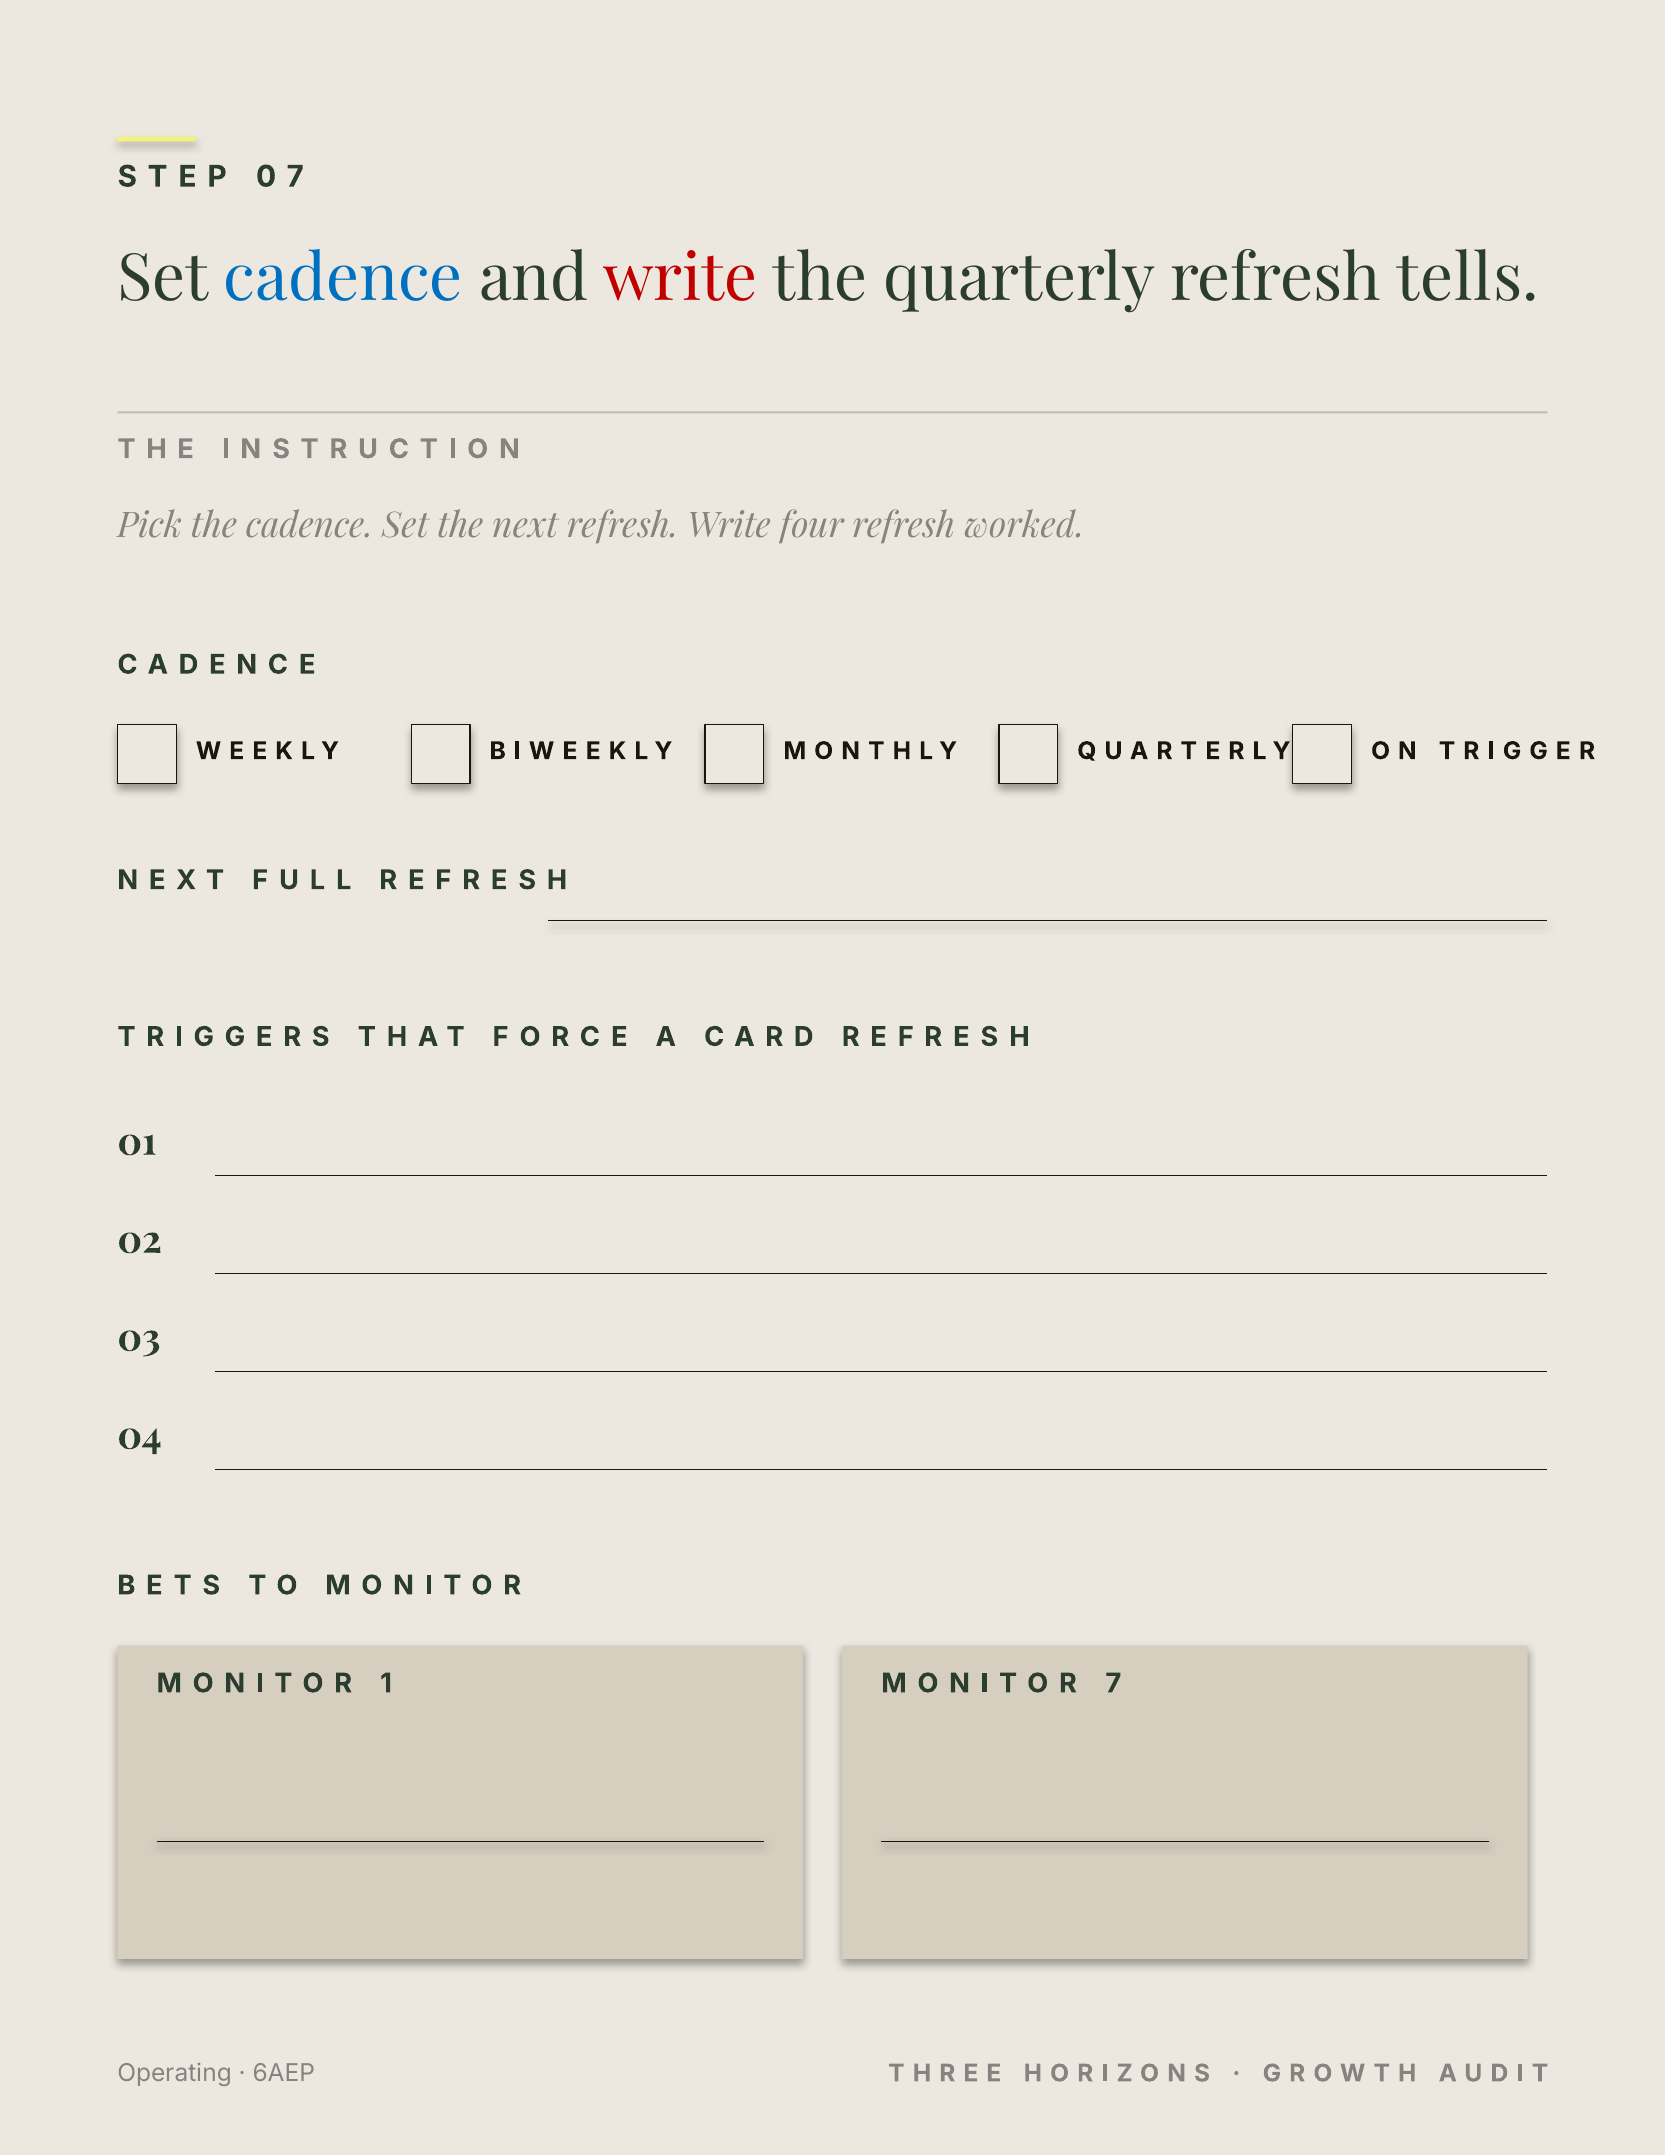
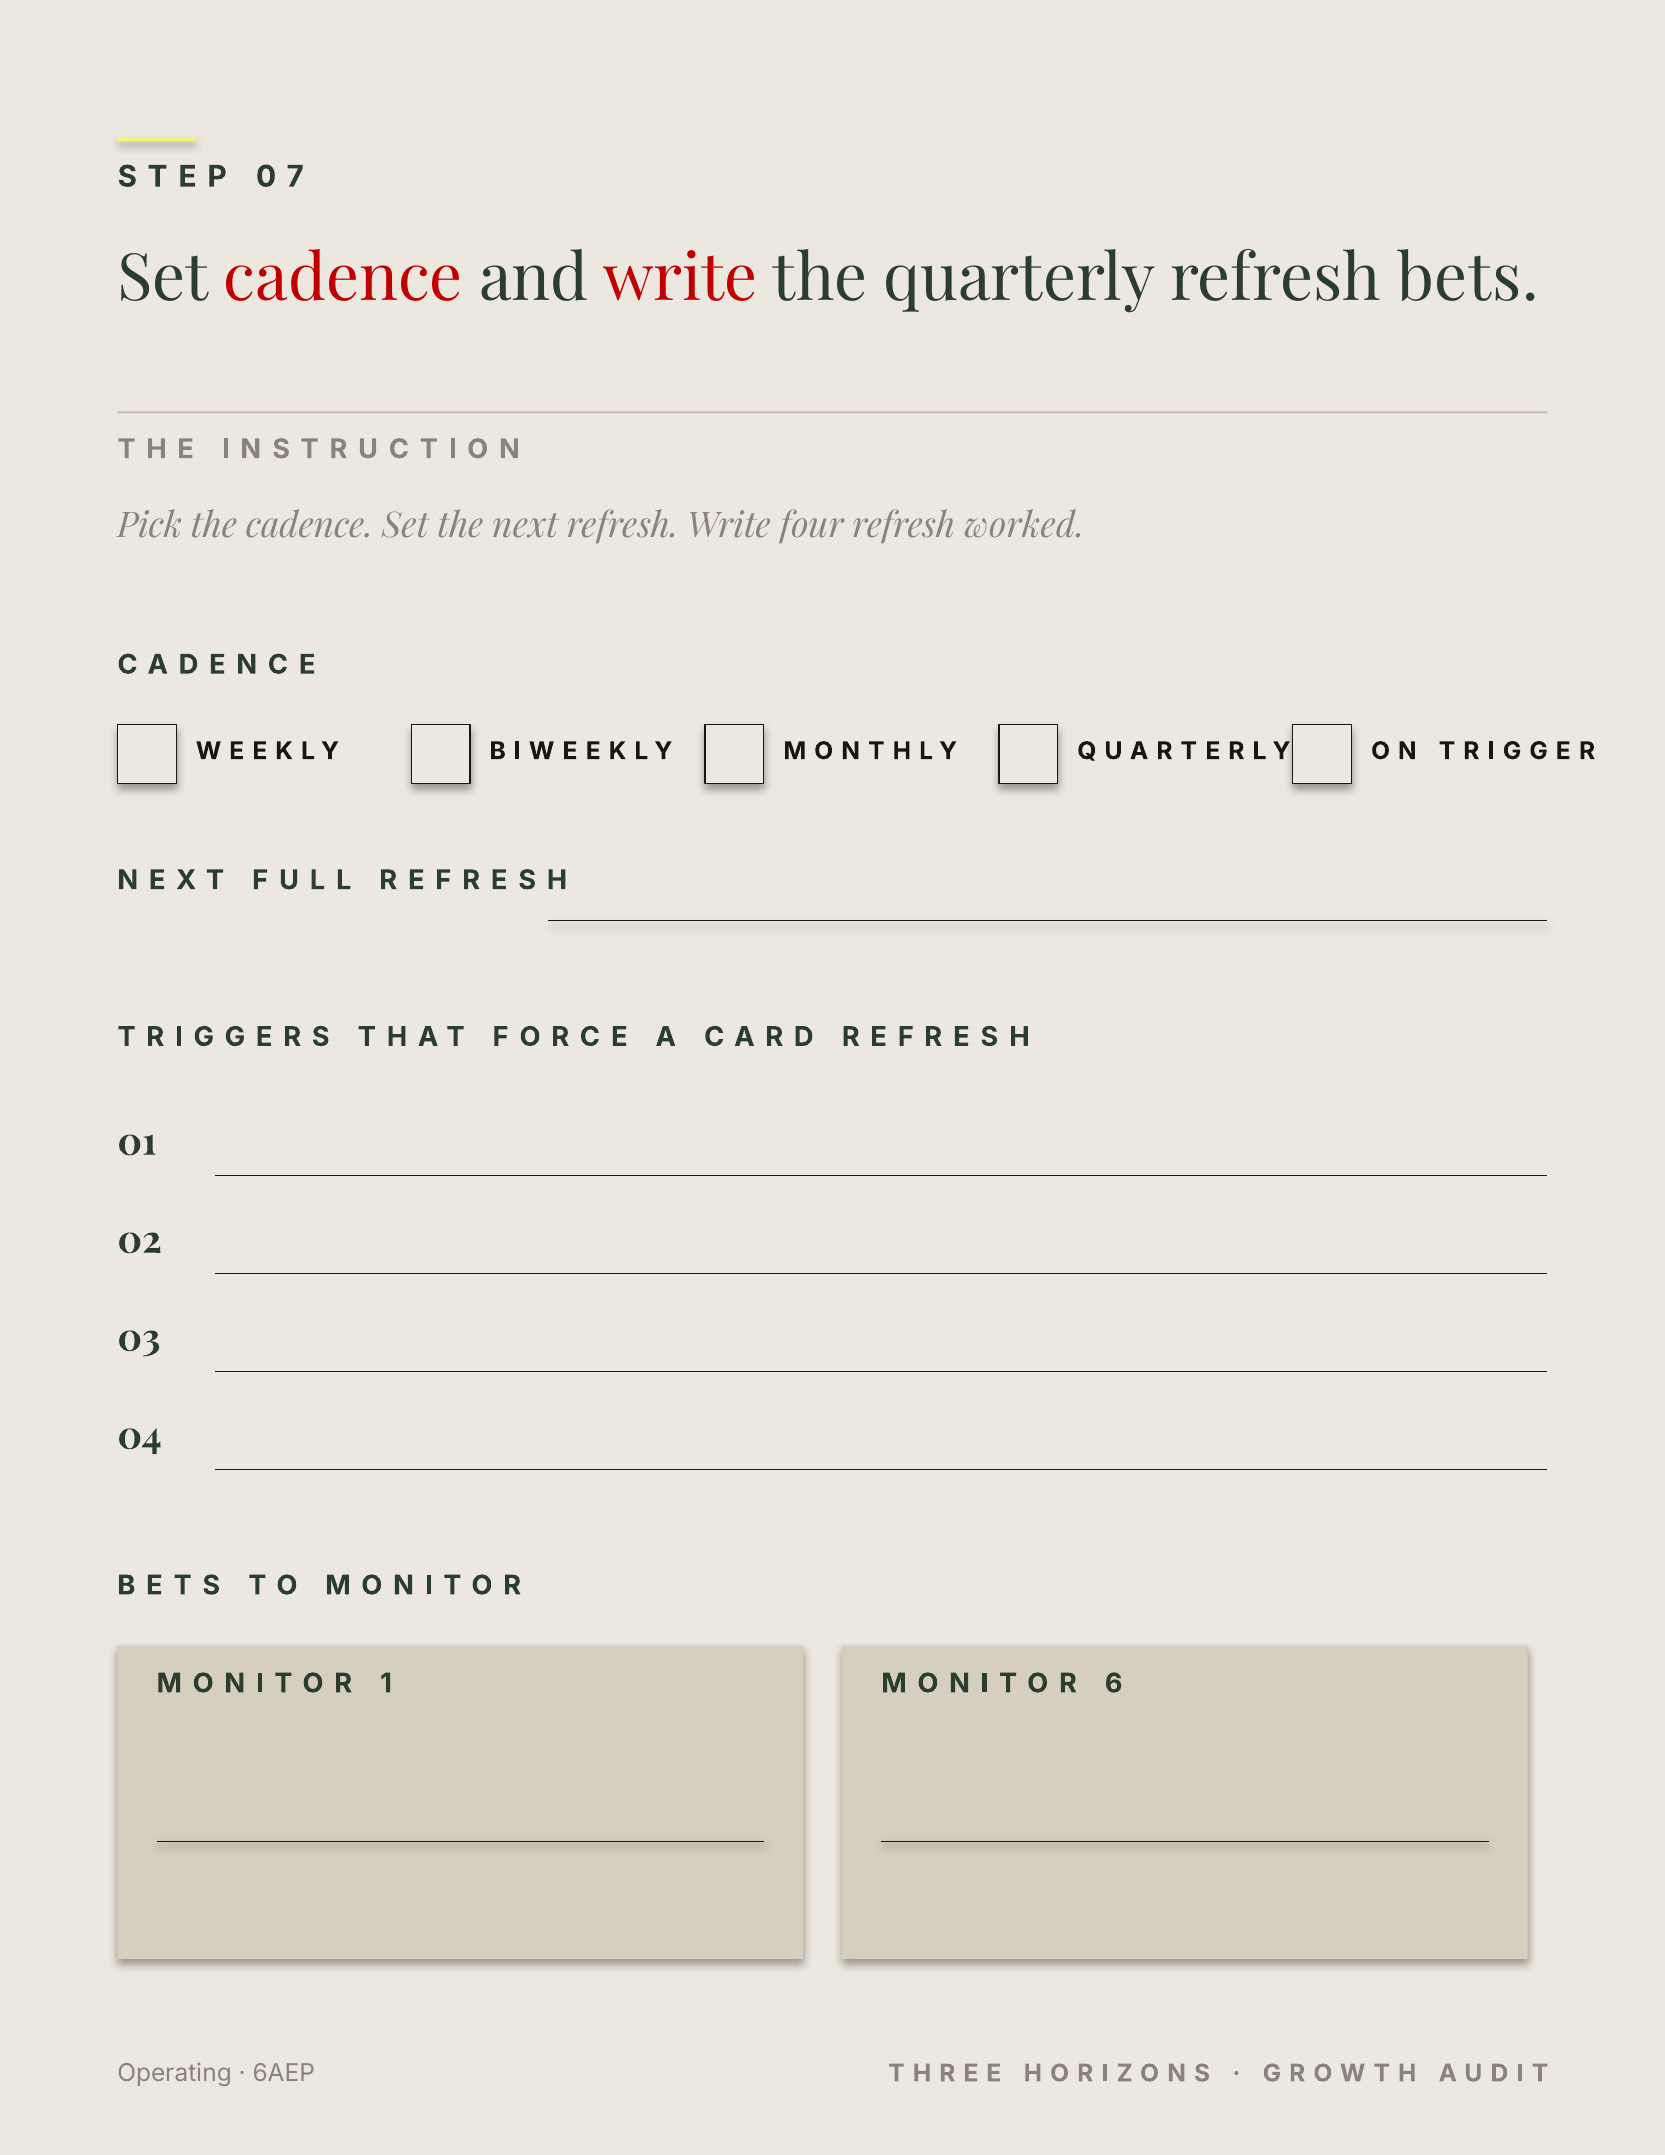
cadence colour: blue -> red (343, 279)
tells: tells -> bets (1468, 279)
7: 7 -> 6 (1114, 1683)
